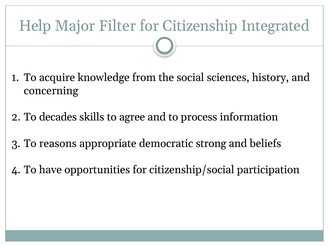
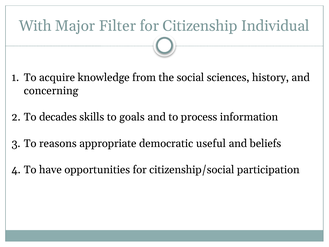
Help: Help -> With (35, 26)
Integrated: Integrated -> Individual (275, 26)
agree: agree -> goals (132, 117)
strong: strong -> useful (211, 143)
